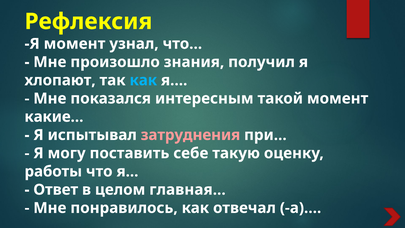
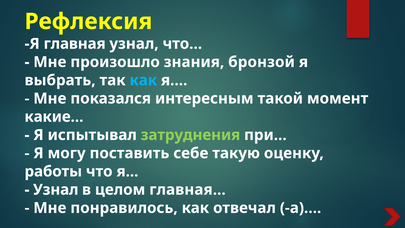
Я момент: момент -> главная (75, 44)
получил: получил -> бронзой (262, 62)
хлопают: хлопают -> выбрать (60, 80)
затруднения colour: pink -> light green (190, 135)
Ответ: Ответ -> Узнал (56, 190)
